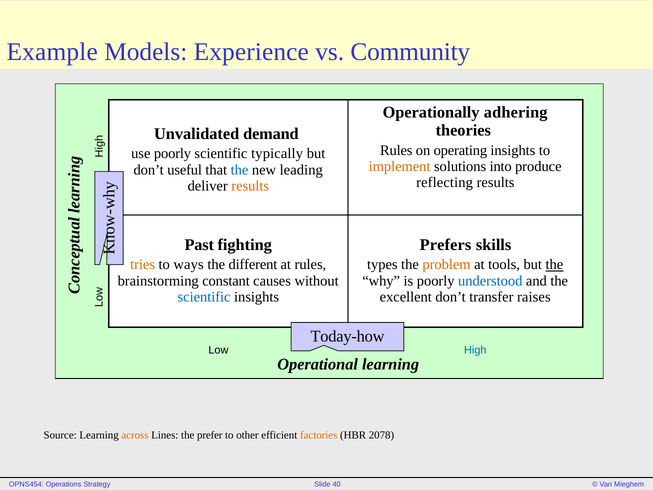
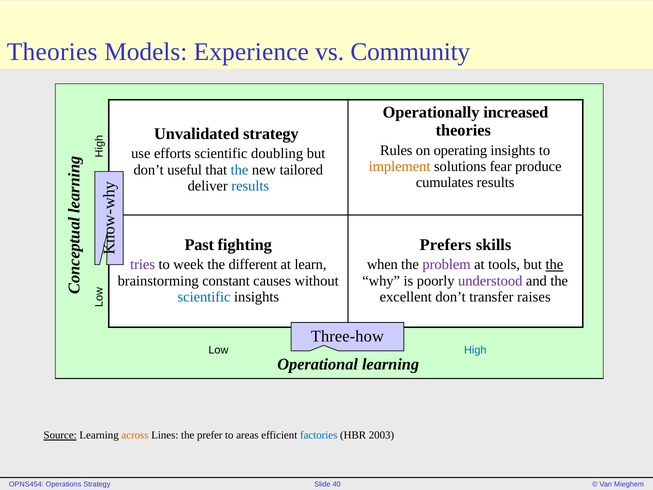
Example: Example -> Theories (52, 52)
adhering: adhering -> increased (516, 112)
Unvalidated demand: demand -> strategy (271, 134)
use poorly: poorly -> efforts (173, 154)
typically: typically -> doubling (277, 154)
into: into -> fear (501, 166)
leading: leading -> tailored (301, 170)
reflecting: reflecting -> cumulates (445, 183)
results colour: orange -> blue (250, 186)
tries colour: orange -> purple (143, 265)
ways: ways -> week (189, 265)
at rules: rules -> learn (310, 265)
types: types -> when (382, 265)
problem colour: orange -> purple (446, 265)
understood colour: blue -> purple (490, 281)
Today-how: Today-how -> Three-how (347, 336)
Source underline: none -> present (60, 435)
other: other -> areas (247, 435)
factories colour: orange -> blue (319, 435)
2078: 2078 -> 2003 (381, 435)
